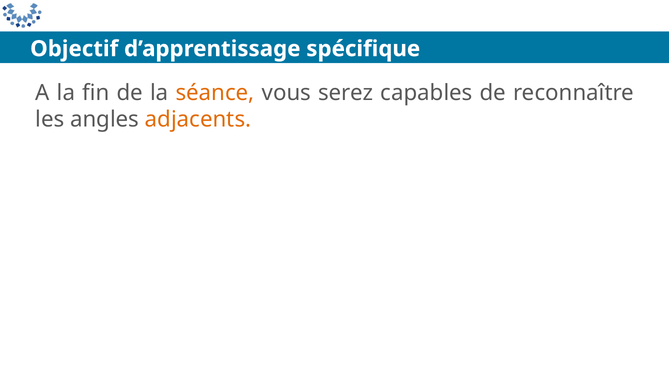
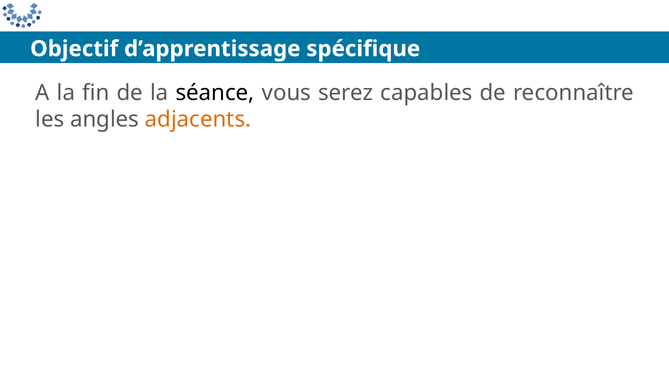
séance colour: orange -> black (215, 93)
